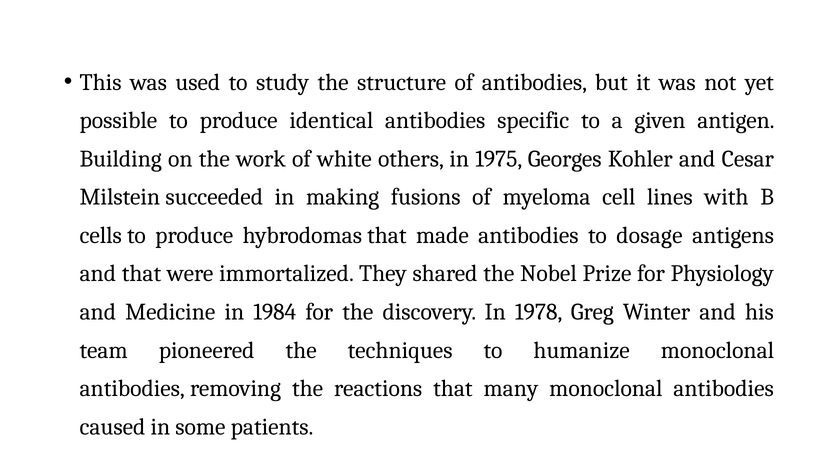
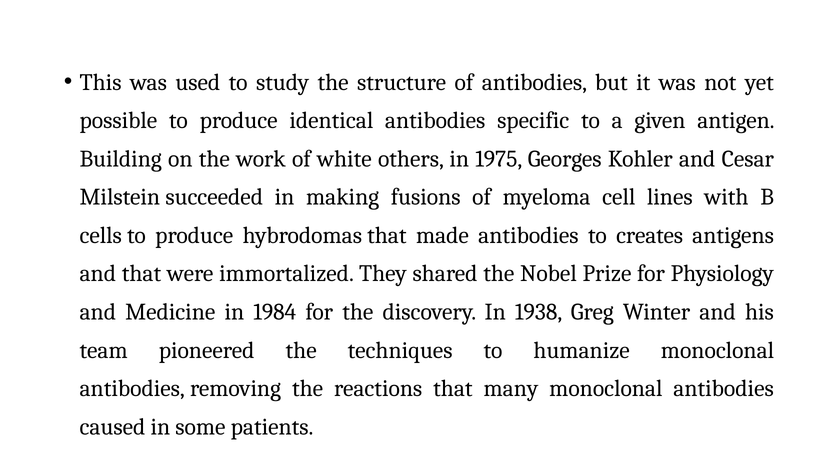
dosage: dosage -> creates (650, 235)
1978: 1978 -> 1938 (539, 312)
